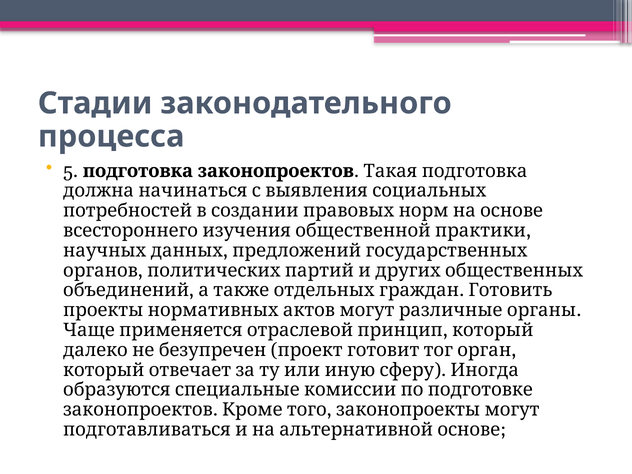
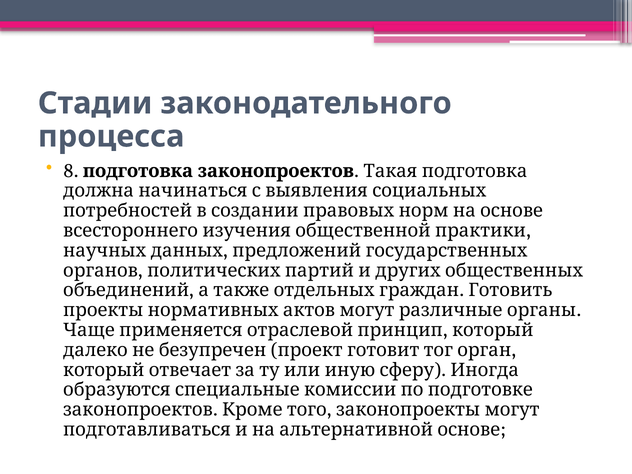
5: 5 -> 8 (71, 171)
